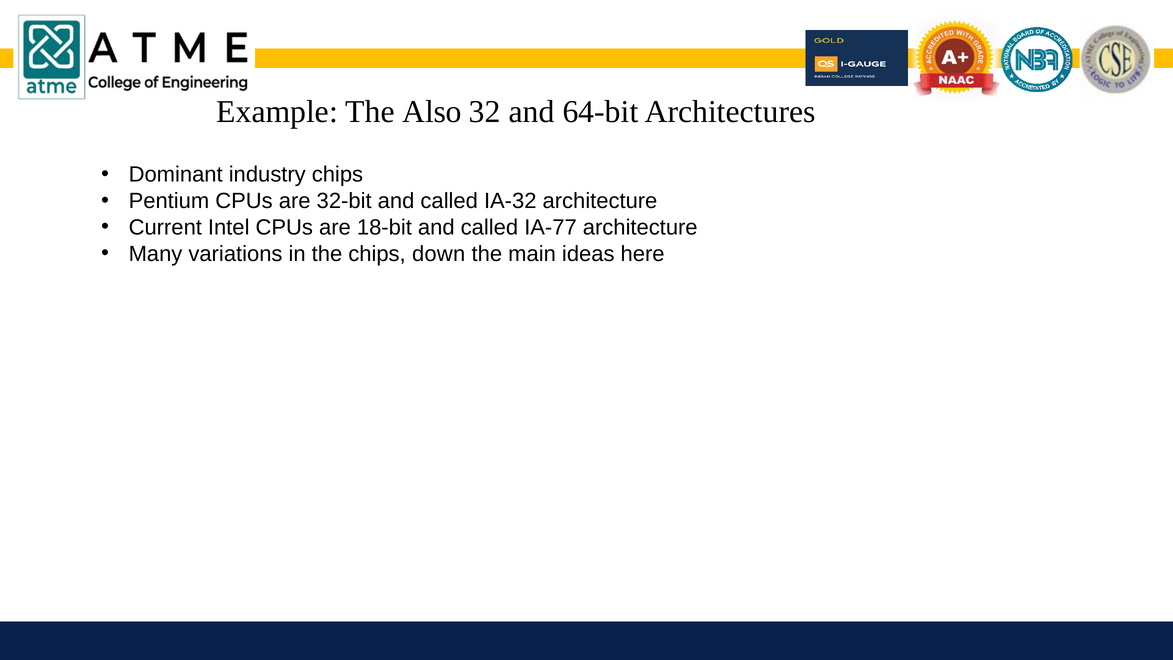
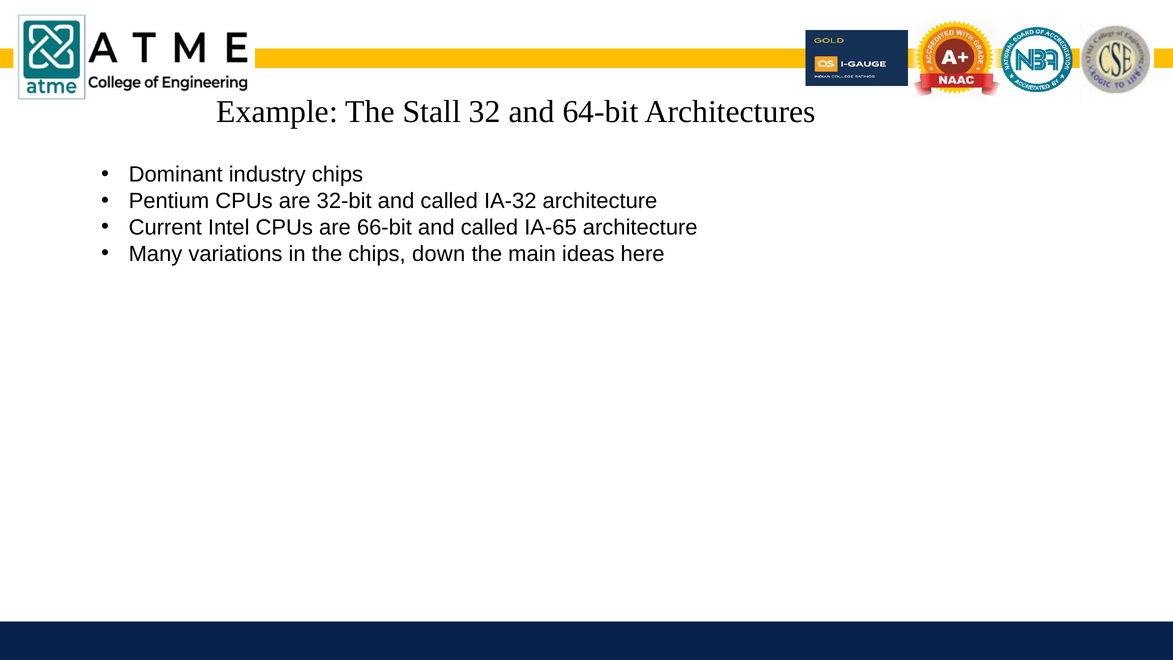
Also: Also -> Stall (432, 112)
18-bit: 18-bit -> 66-bit (384, 227)
IA-77: IA-77 -> IA-65 (551, 227)
